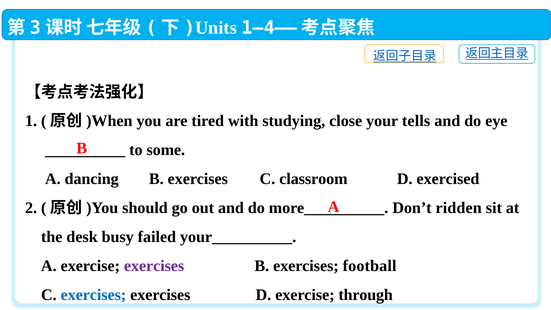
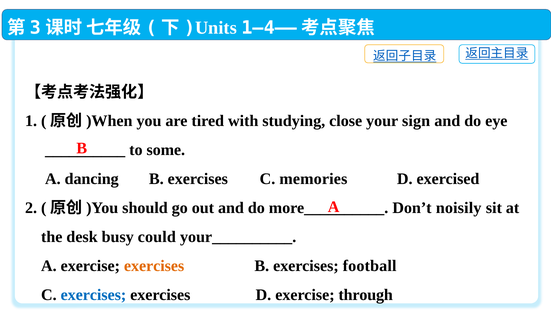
tells: tells -> sign (416, 121)
classroom: classroom -> memories (313, 179)
ridden: ridden -> noisily (459, 208)
failed: failed -> could (157, 237)
exercises colour: purple -> orange (154, 266)
